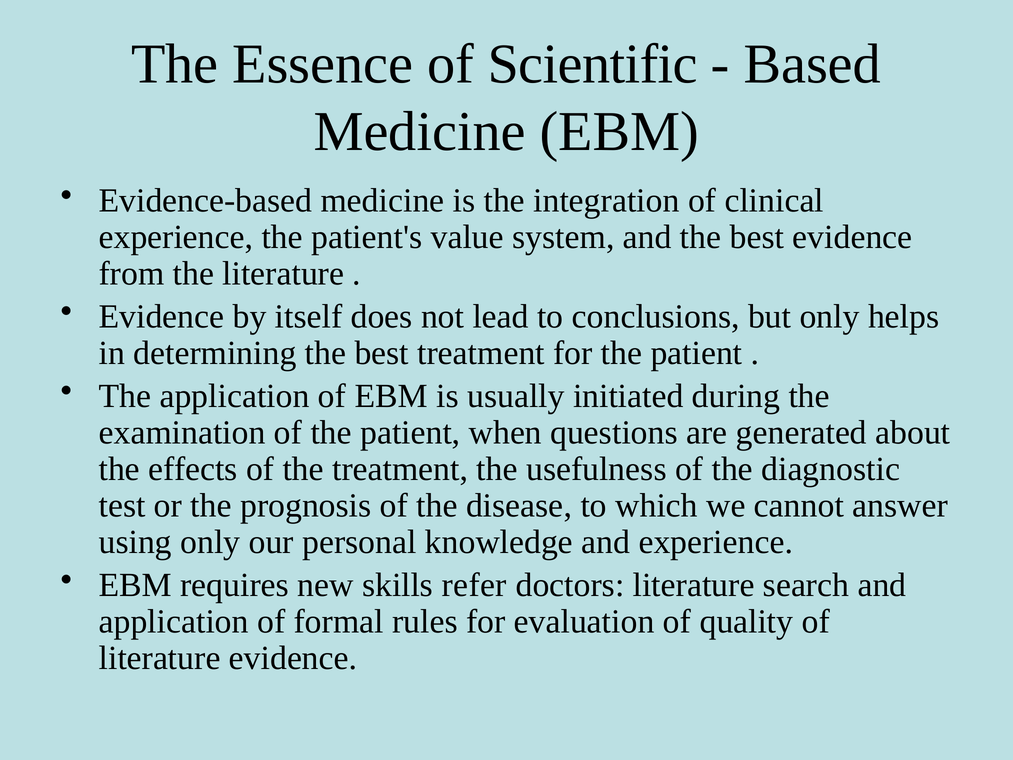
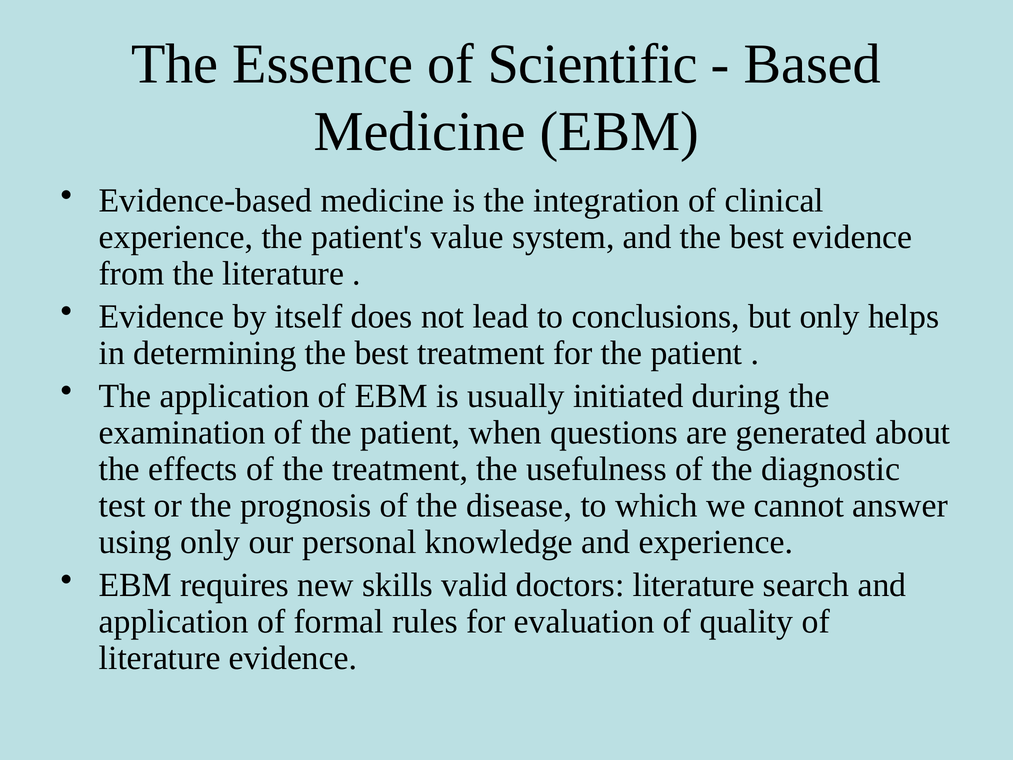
refer: refer -> valid (475, 585)
